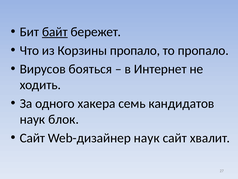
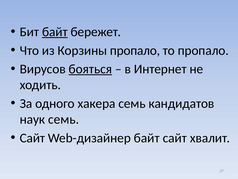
бояться underline: none -> present (90, 69)
наук блок: блок -> семь (64, 119)
Web-дизайнер наук: наук -> байт (147, 138)
